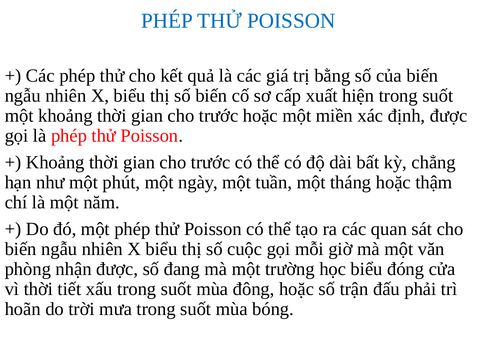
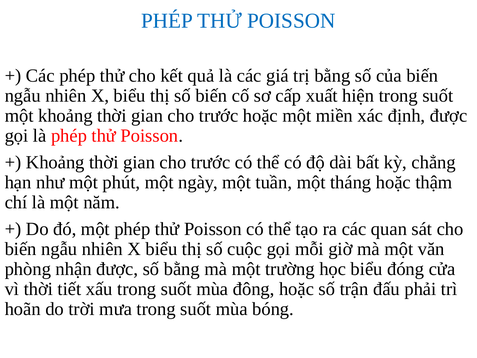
số đang: đang -> bằng (182, 269)
